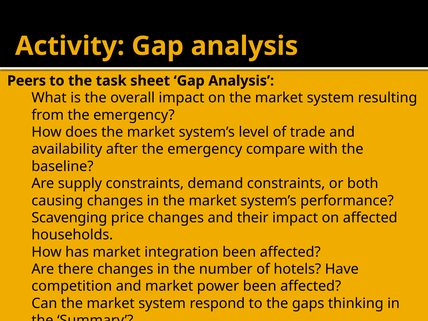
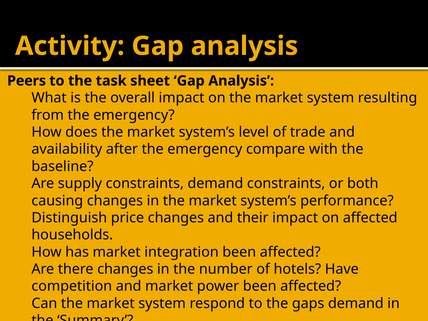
Scavenging: Scavenging -> Distinguish (69, 218)
gaps thinking: thinking -> demand (356, 303)
